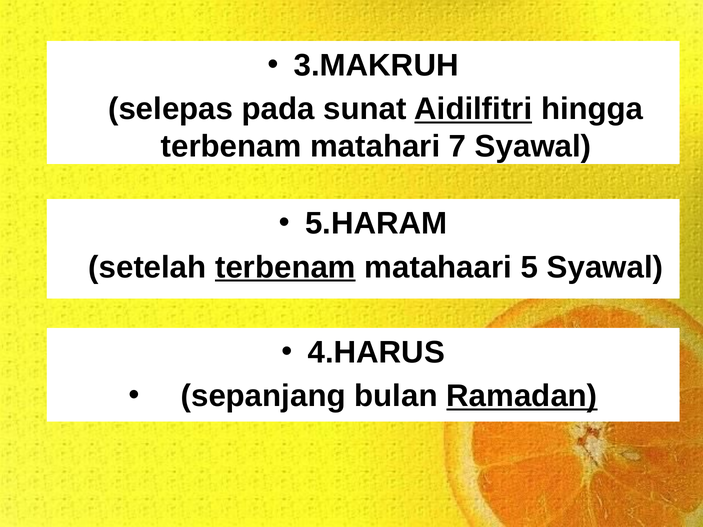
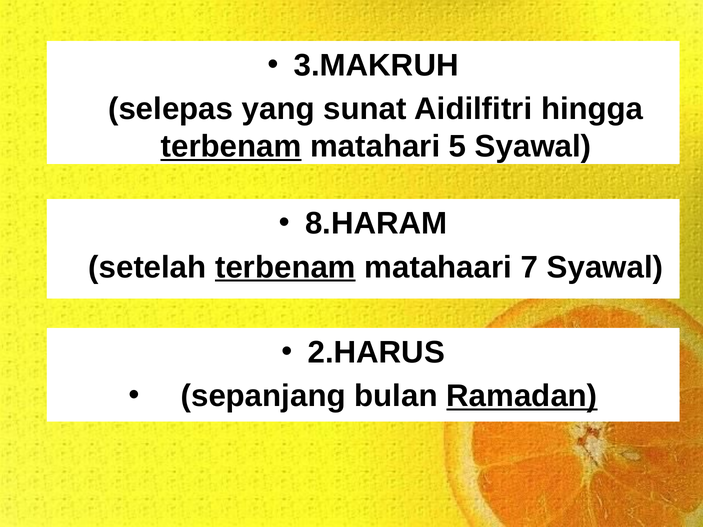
pada: pada -> yang (278, 109)
Aidilfitri underline: present -> none (473, 109)
terbenam underline: none -> present (231, 147)
7: 7 -> 5 (458, 147)
5.HARAM: 5.HARAM -> 8.HARAM (376, 224)
5: 5 -> 7 (529, 267)
4.HARUS: 4.HARUS -> 2.HARUS (376, 353)
